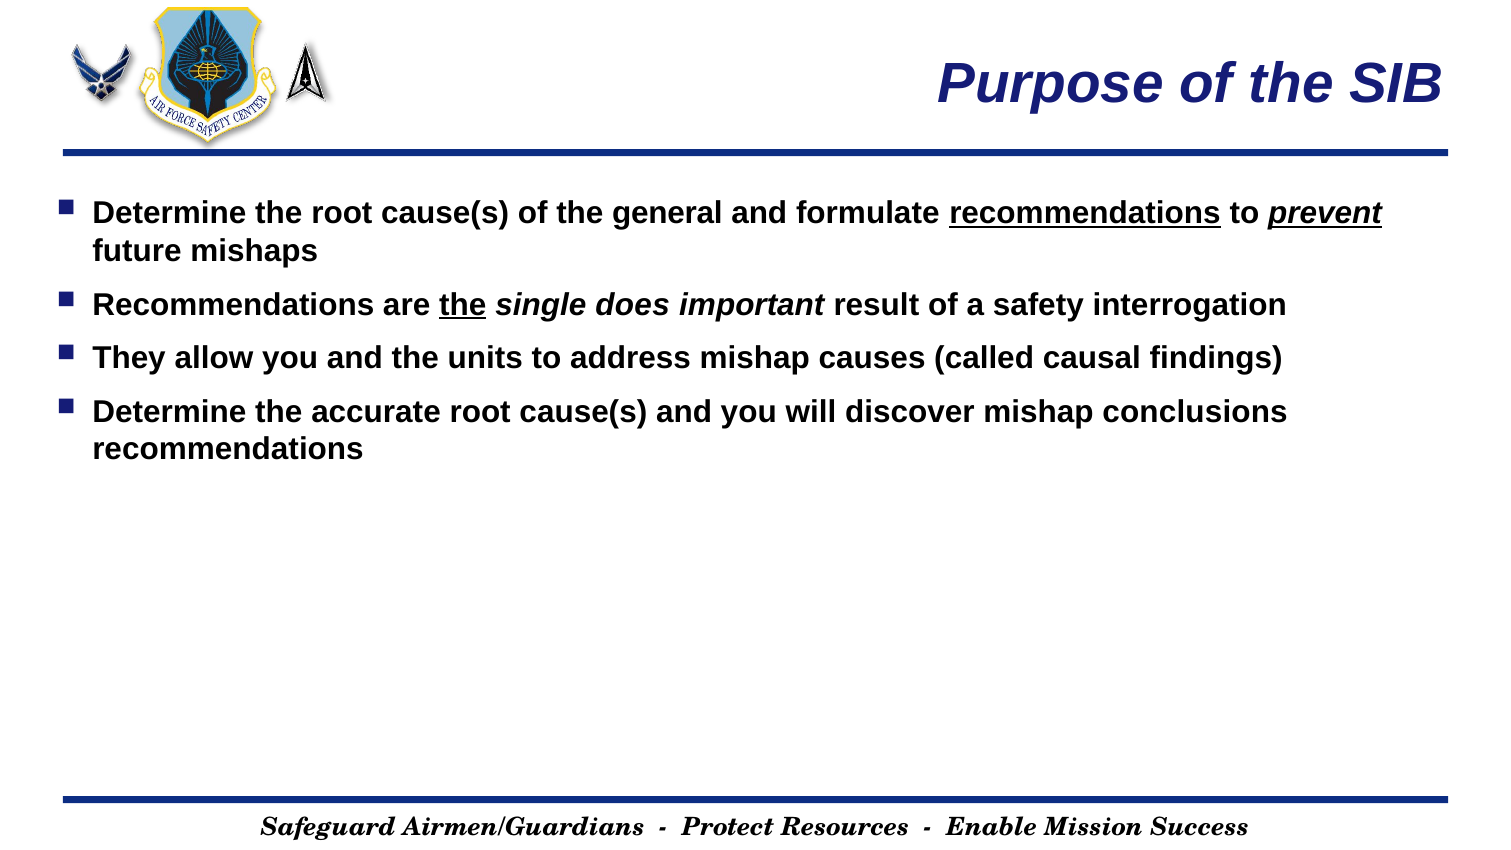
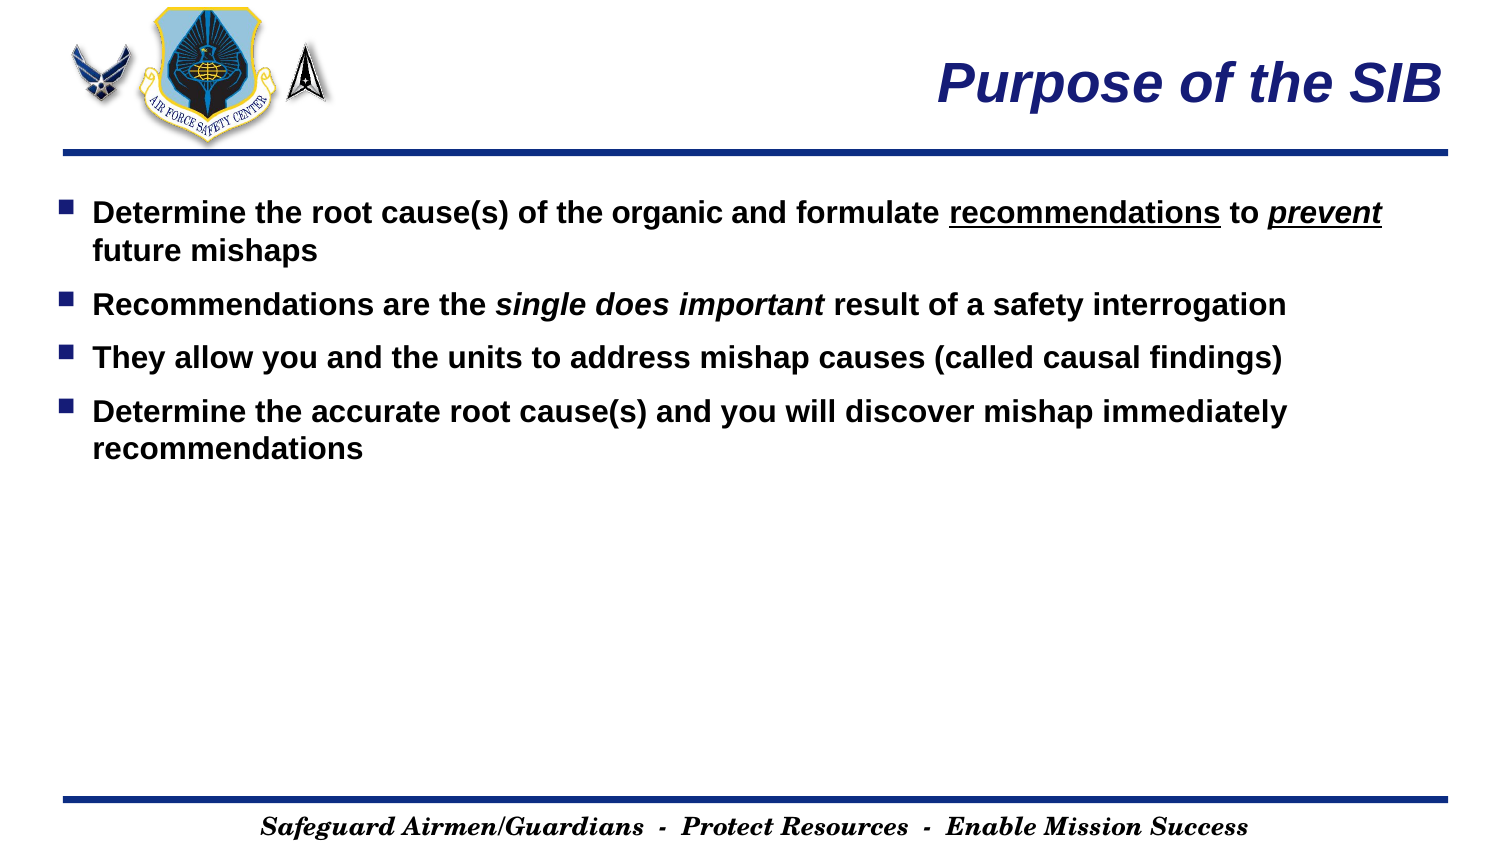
general: general -> organic (667, 213)
the underline: present -> none (463, 305)
conclusions: conclusions -> immediately (1195, 412)
